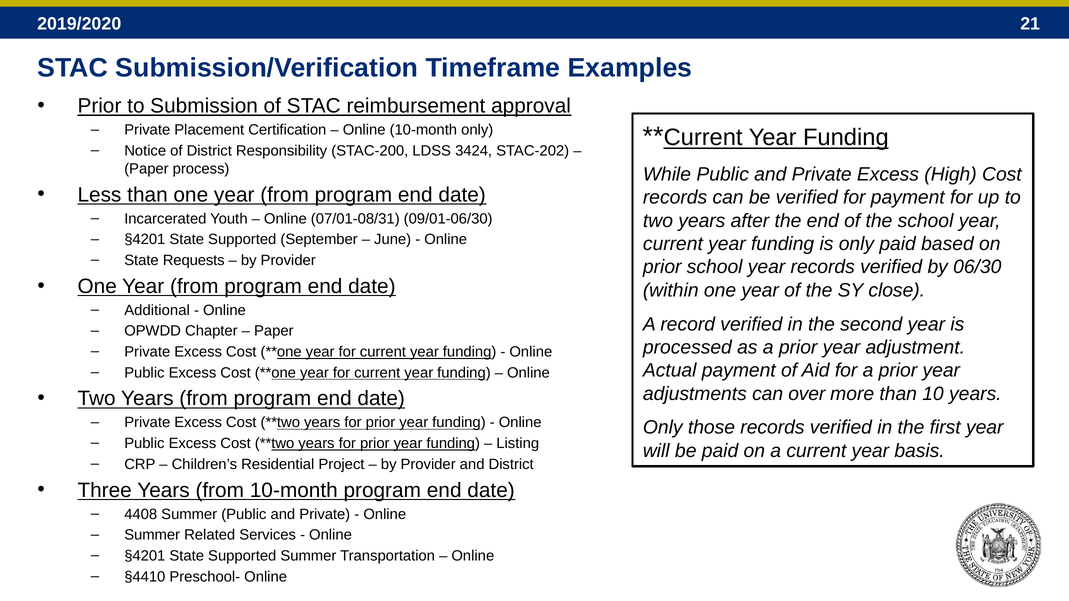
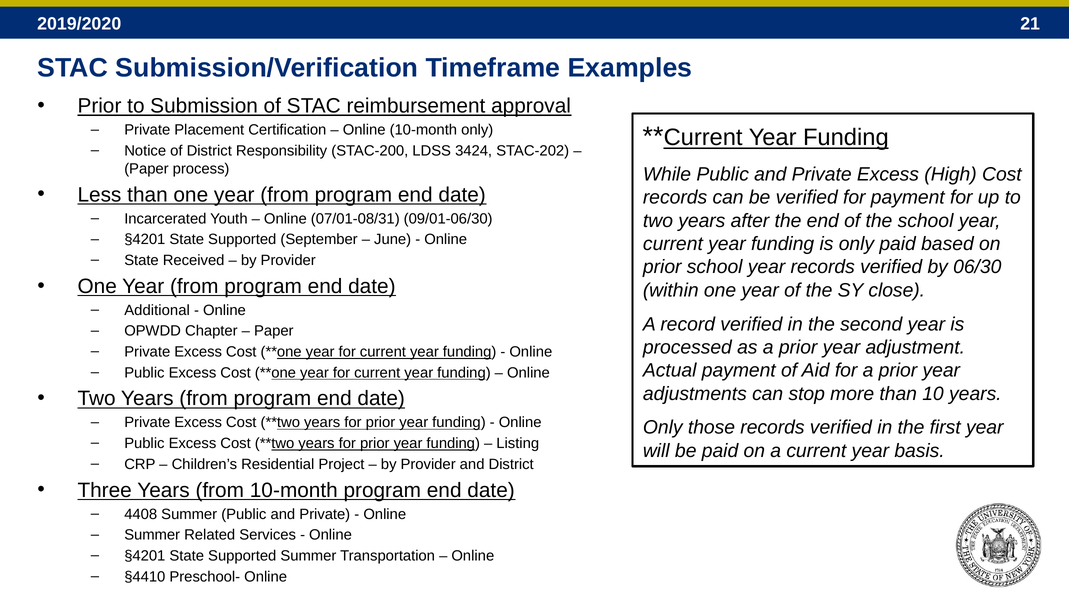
Requests: Requests -> Received (194, 260)
over: over -> stop (807, 394)
